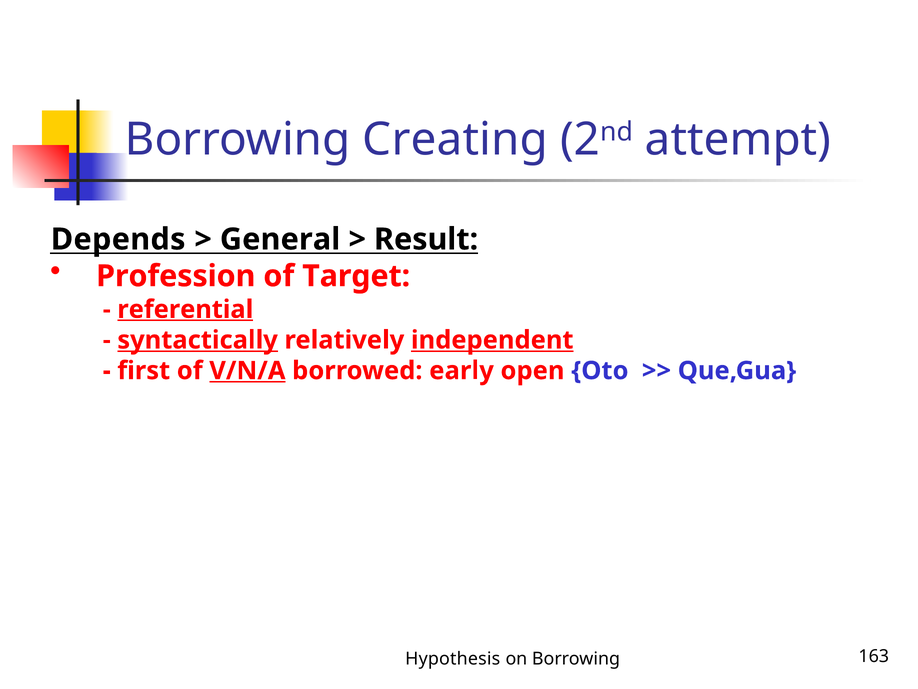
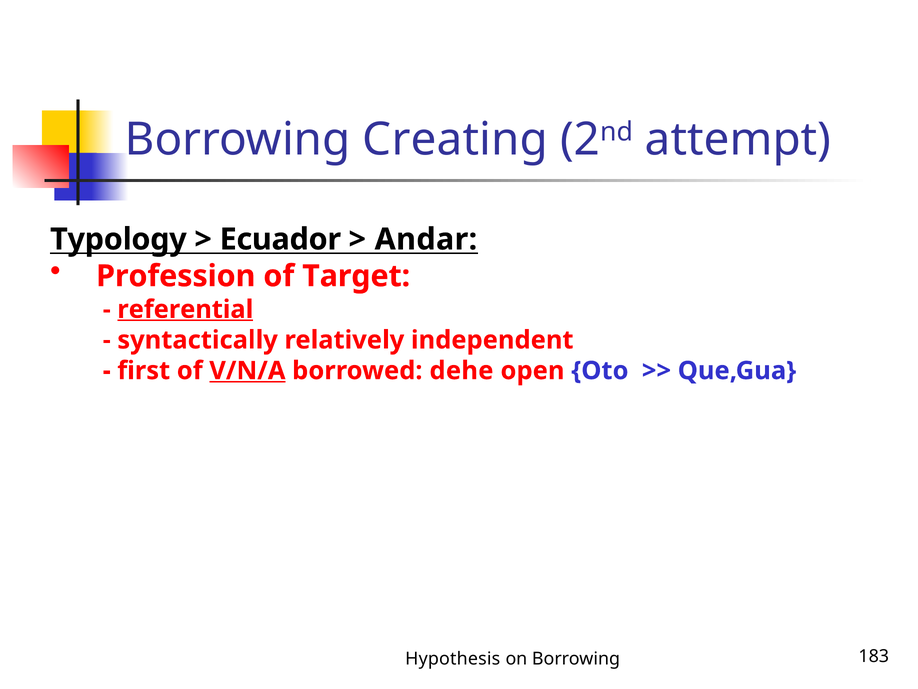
Depends: Depends -> Typology (118, 239)
General: General -> Ecuador (280, 239)
Result: Result -> Andar (426, 239)
syntactically underline: present -> none (198, 340)
independent underline: present -> none (492, 340)
early: early -> dehe (461, 370)
163: 163 -> 183 (874, 656)
